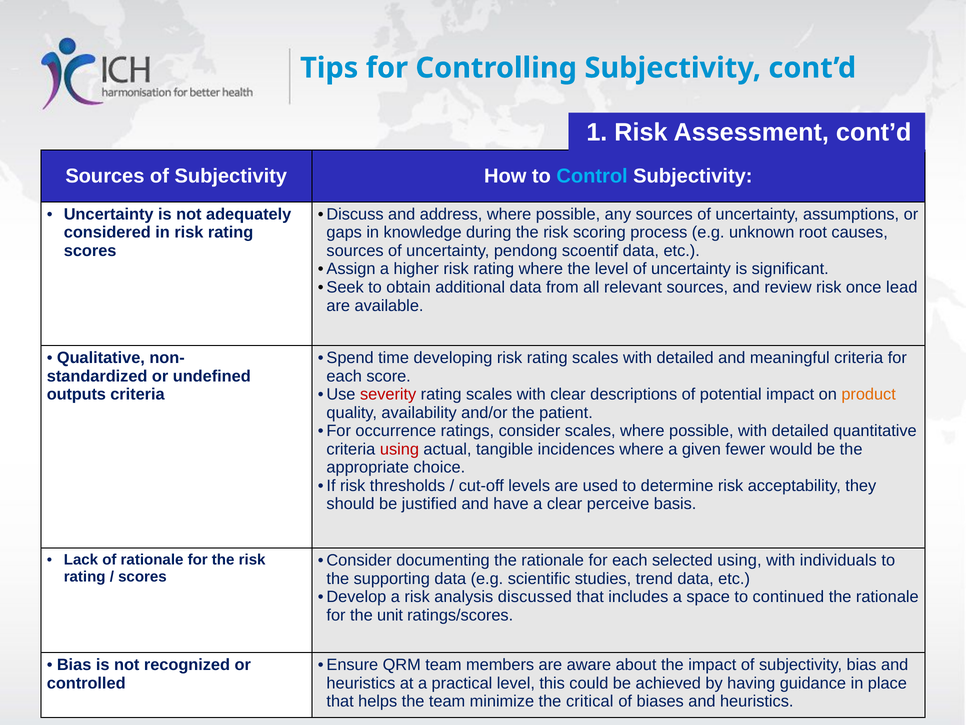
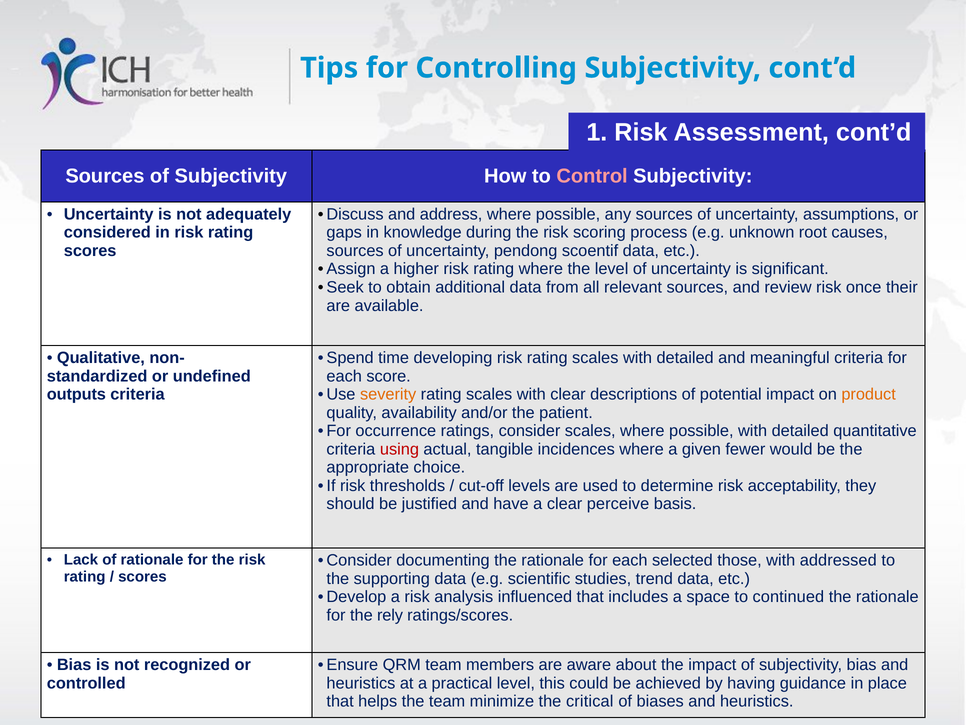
Control colour: light blue -> pink (592, 176)
lead: lead -> their (902, 287)
severity colour: red -> orange (388, 394)
selected using: using -> those (740, 560)
individuals: individuals -> addressed (838, 560)
discussed: discussed -> influenced (535, 597)
unit: unit -> rely (390, 615)
